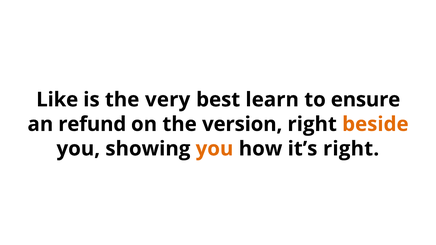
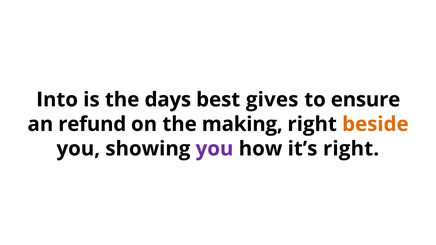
Like: Like -> Into (57, 100)
very: very -> days (168, 100)
learn: learn -> gives (272, 100)
version: version -> making (242, 124)
you colour: orange -> purple (215, 149)
